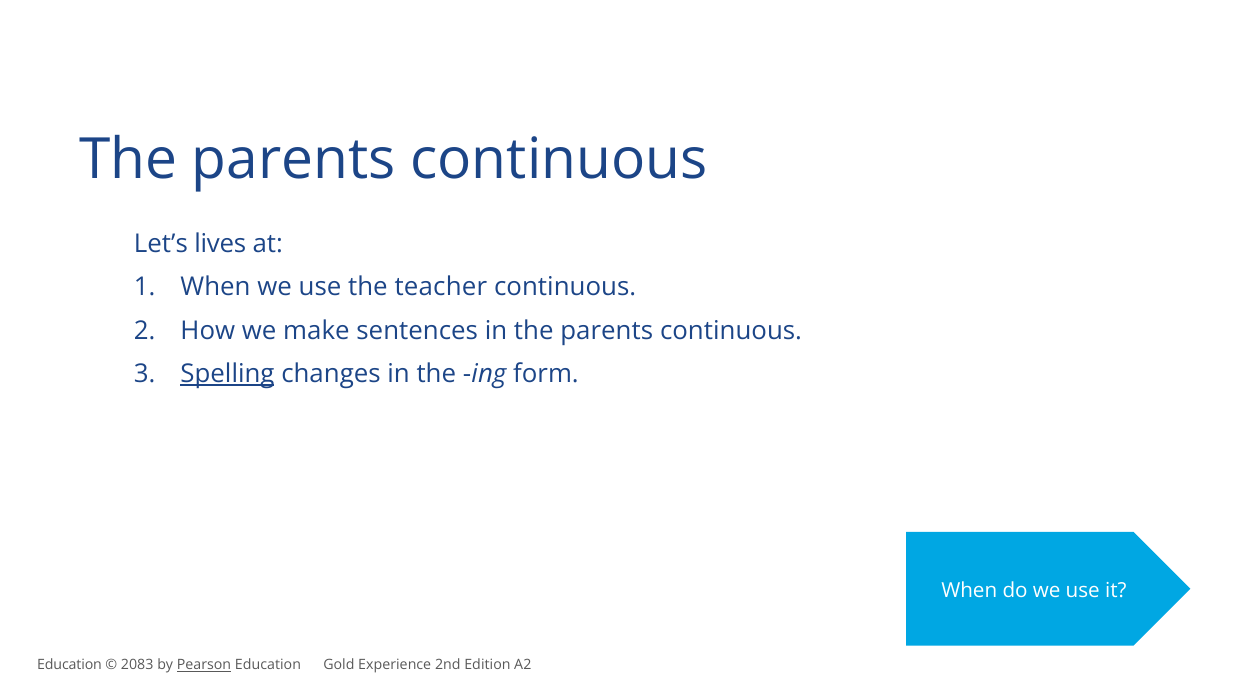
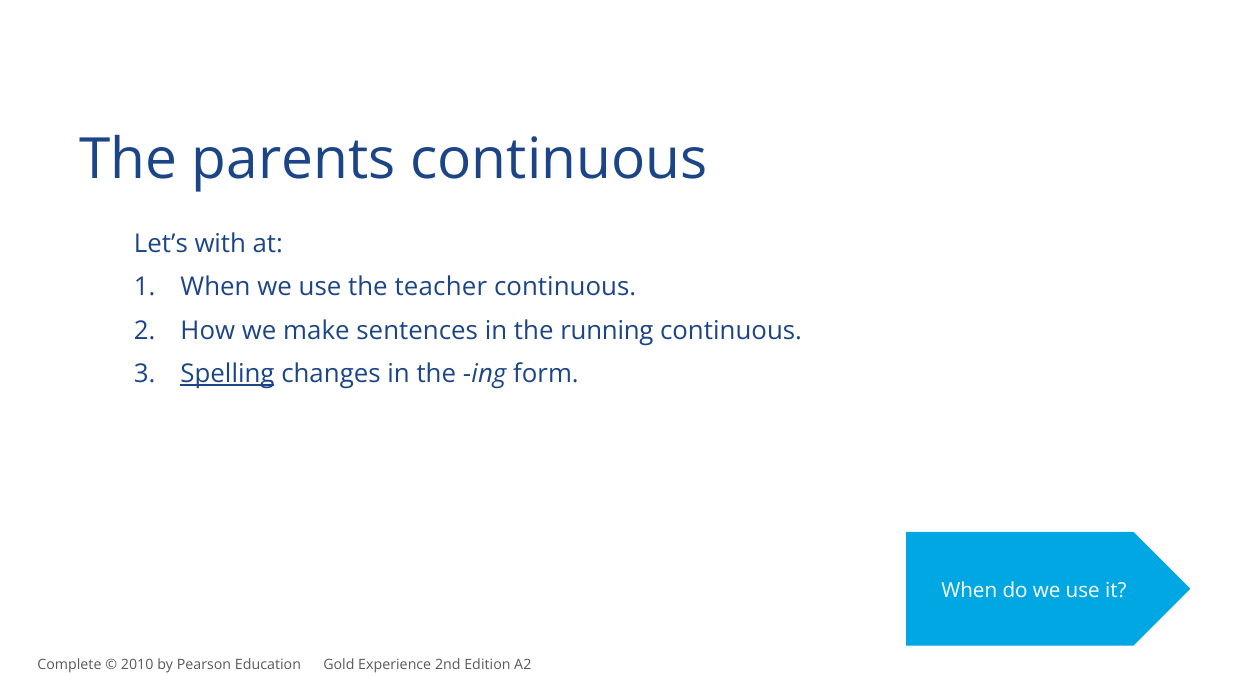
lives: lives -> with (220, 244)
in the parents: parents -> running (607, 331)
Education: Education -> Complete (69, 665)
2083: 2083 -> 2010 (137, 665)
Pearson underline: present -> none (204, 665)
